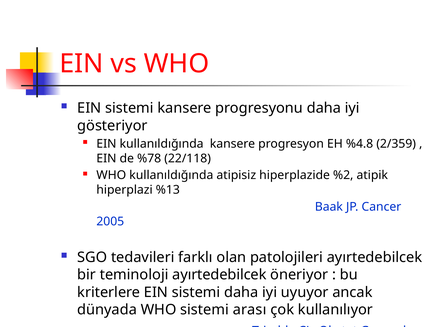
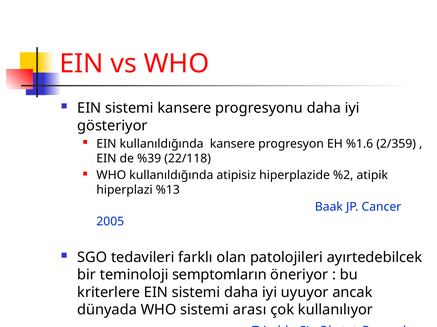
%4.8: %4.8 -> %1.6 (360, 144)
%78: %78 -> %39 (149, 159)
teminoloji ayırtedebilcek: ayırtedebilcek -> semptomların (219, 275)
